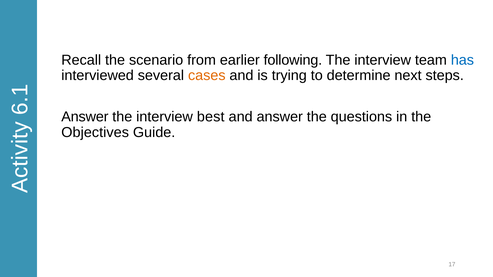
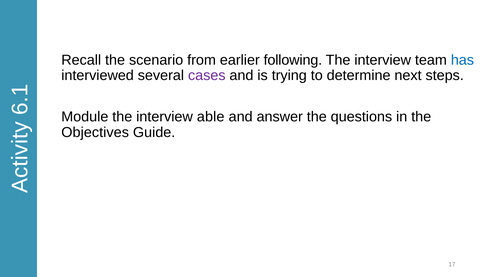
cases colour: orange -> purple (207, 76)
Answer: Answer -> Module (85, 117)
best: best -> able (211, 117)
